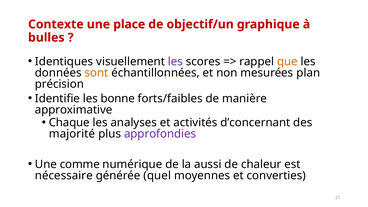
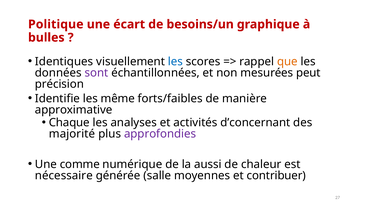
Contexte: Contexte -> Politique (56, 24)
place: place -> écart (129, 24)
objectif/un: objectif/un -> besoins/un (200, 24)
les colour: purple -> blue (175, 62)
sont colour: orange -> purple (96, 73)
plan: plan -> peut (308, 73)
bonne: bonne -> même (118, 99)
quel: quel -> salle (157, 176)
converties: converties -> contribuer (276, 176)
